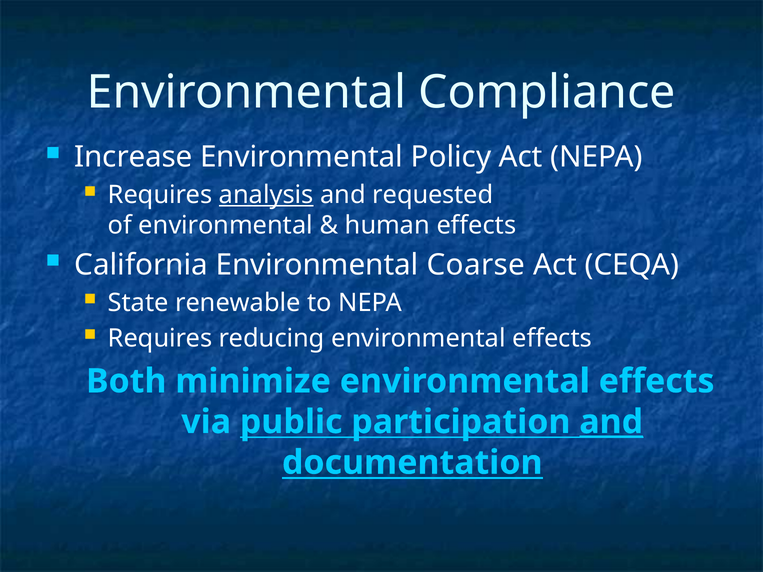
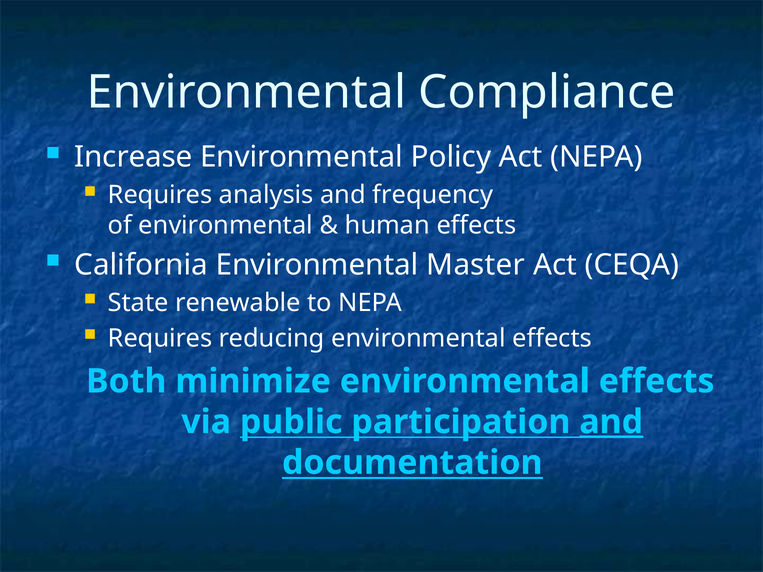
analysis underline: present -> none (266, 195)
requested: requested -> frequency (433, 195)
Coarse: Coarse -> Master (476, 265)
